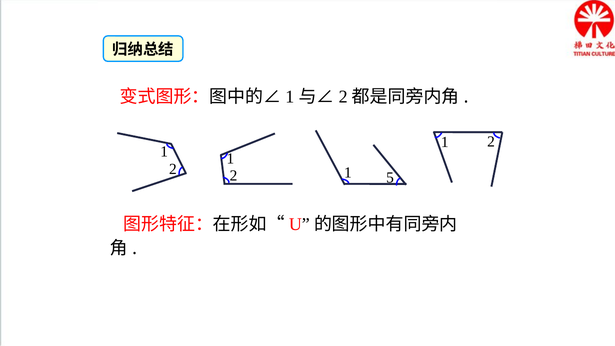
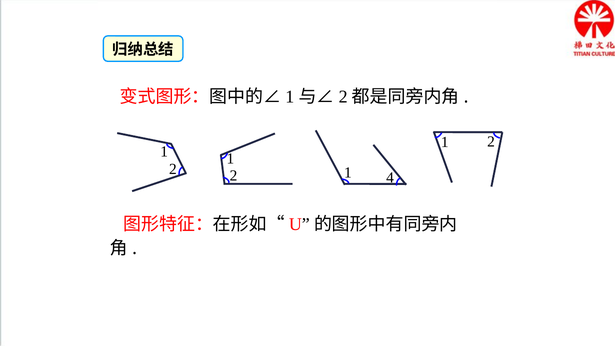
5: 5 -> 4 (390, 178)
